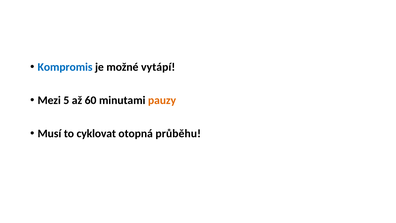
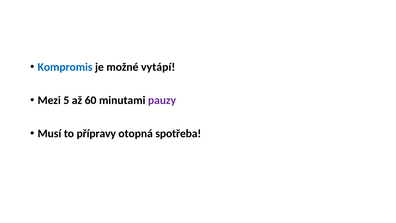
pauzy colour: orange -> purple (162, 100)
cyklovat: cyklovat -> přípravy (96, 133)
průběhu: průběhu -> spotřeba (178, 133)
